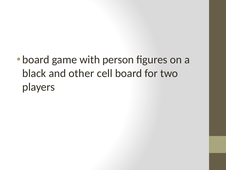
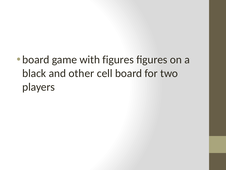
with person: person -> figures (118, 60)
